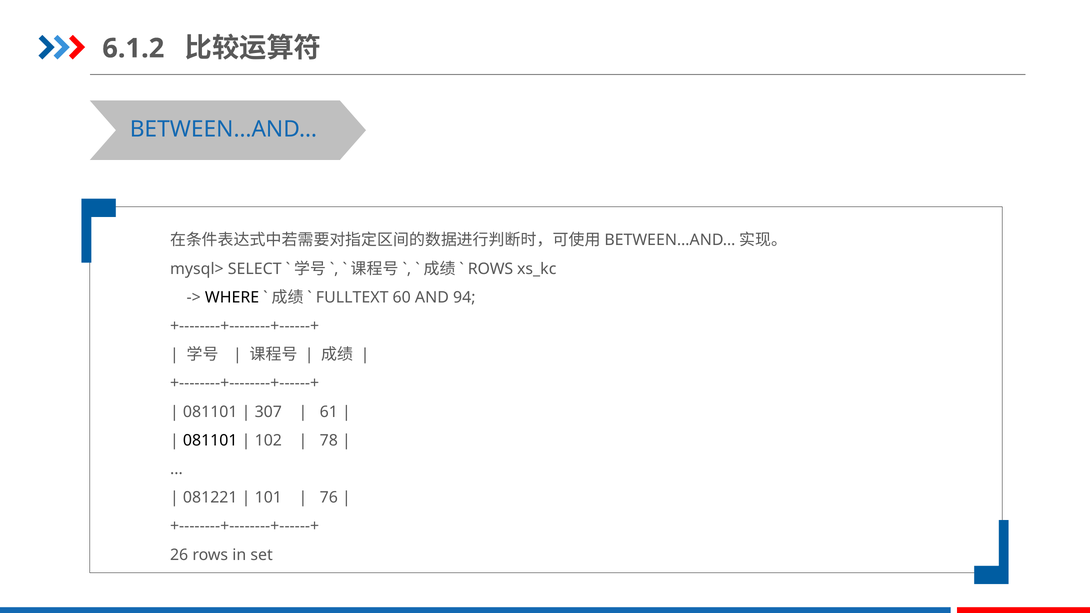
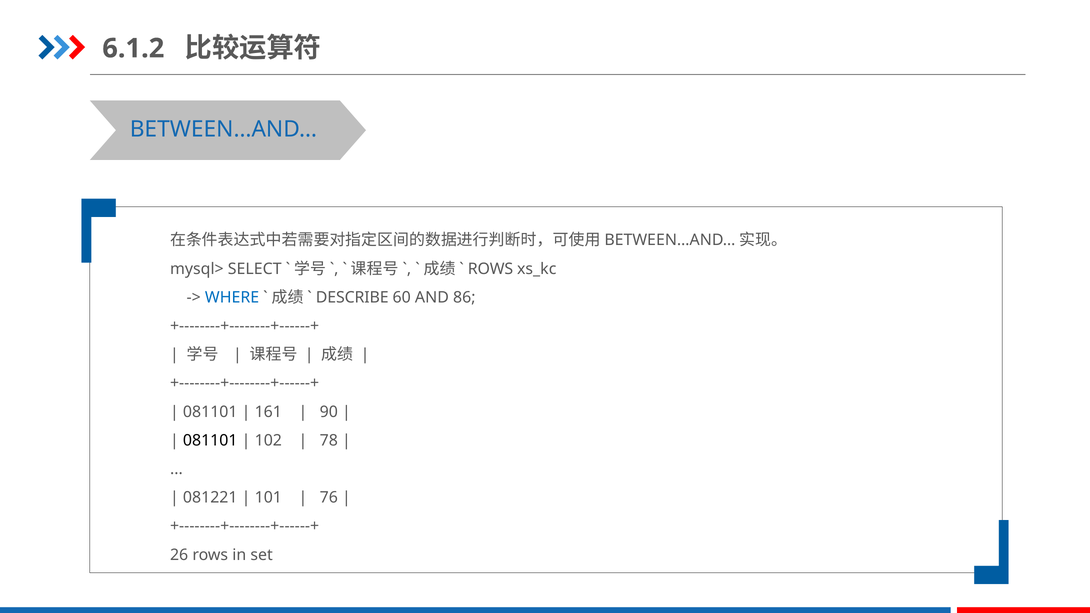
WHERE colour: black -> blue (232, 298)
FULLTEXT: FULLTEXT -> DESCRIBE (352, 298)
94: 94 -> 86 (464, 298)
307: 307 -> 161 (268, 412)
61: 61 -> 90 (329, 412)
